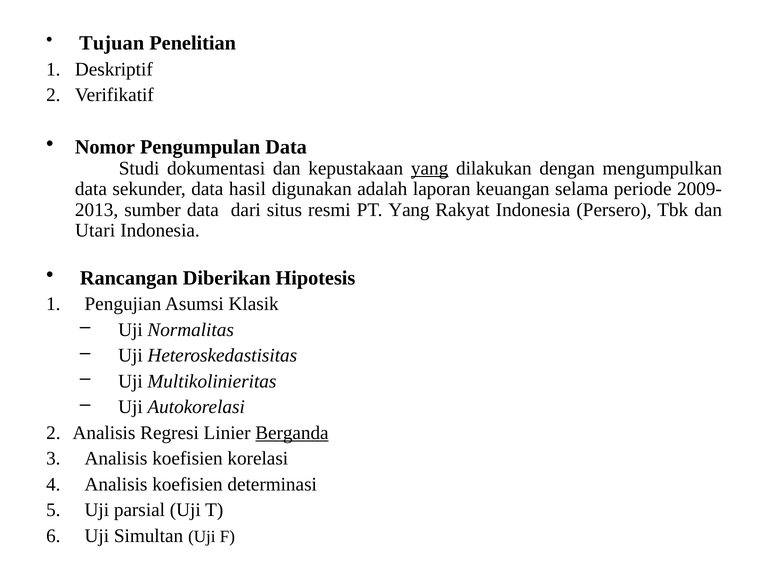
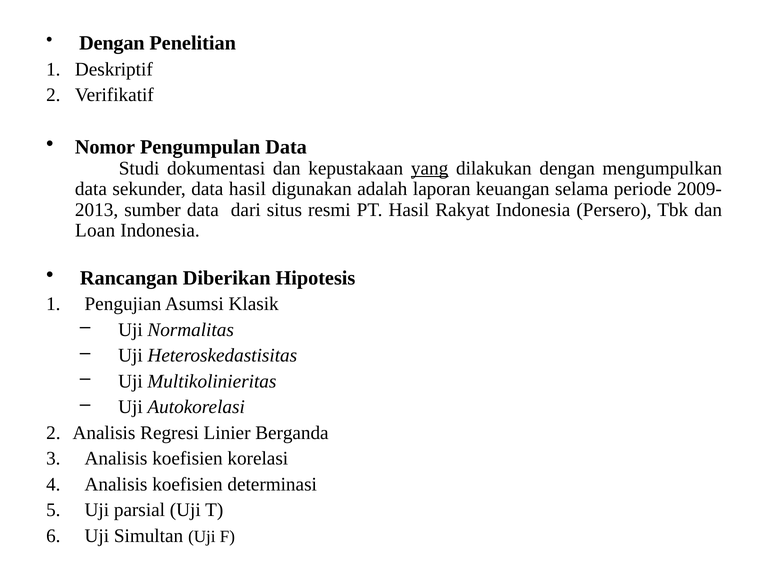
Tujuan: Tujuan -> Dengan (112, 43)
PT Yang: Yang -> Hasil (409, 210)
Utari: Utari -> Loan (95, 230)
Berganda underline: present -> none (292, 433)
